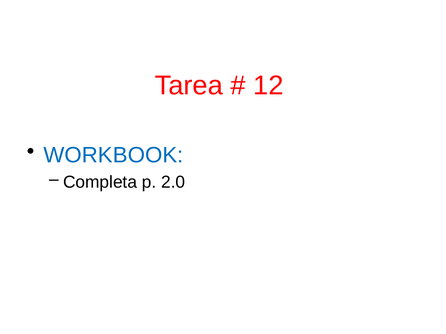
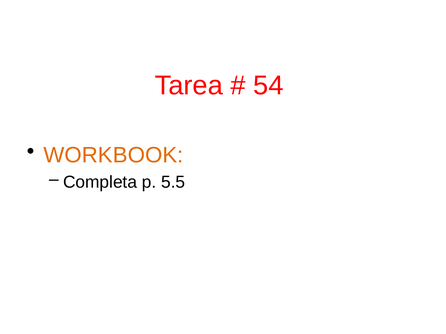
12: 12 -> 54 (268, 86)
WORKBOOK colour: blue -> orange (113, 155)
2.0: 2.0 -> 5.5 (173, 182)
